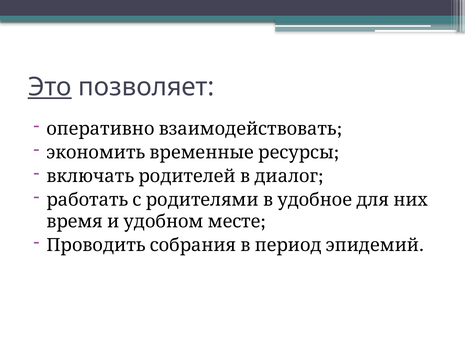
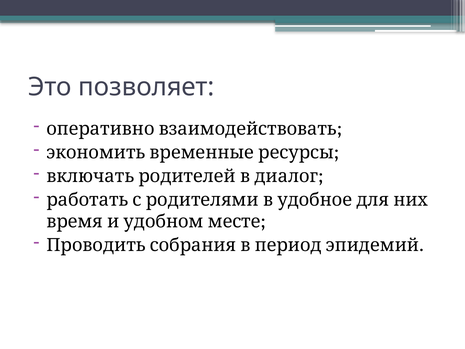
Это underline: present -> none (50, 87)
